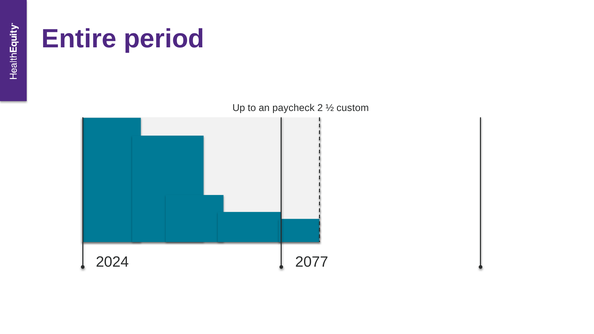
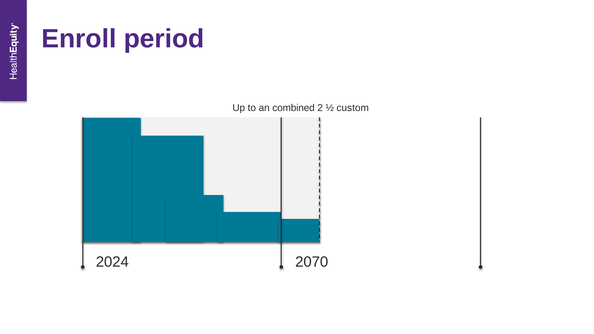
Entire: Entire -> Enroll (79, 39)
paycheck: paycheck -> combined (294, 108)
2077: 2077 -> 2070 (312, 262)
